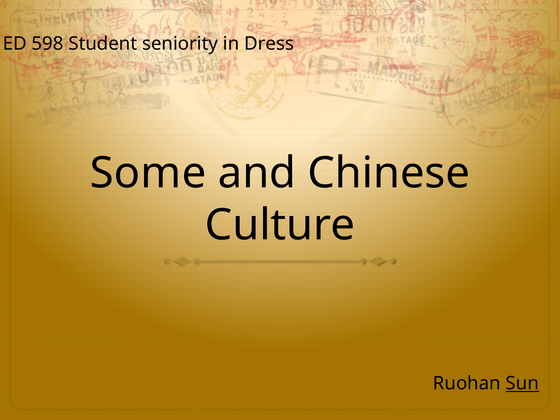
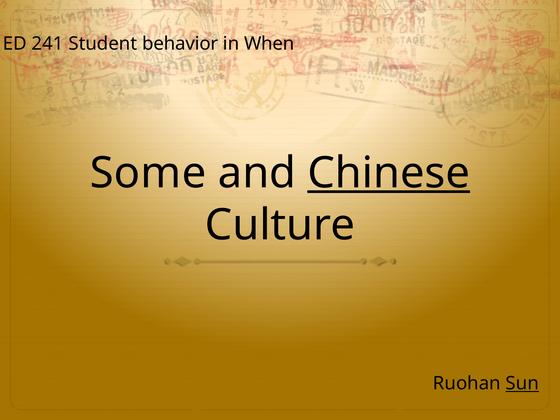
598: 598 -> 241 (48, 44)
seniority: seniority -> behavior (180, 44)
Dress: Dress -> When (269, 44)
Chinese underline: none -> present (389, 173)
